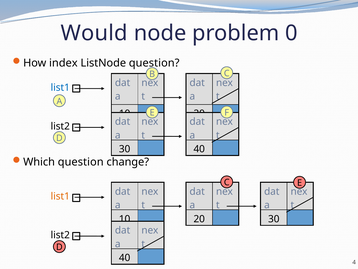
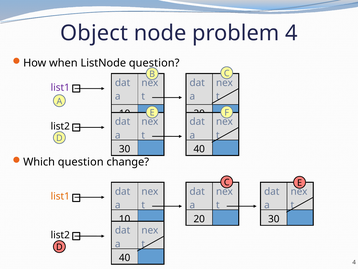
Would: Would -> Object (94, 33)
problem 0: 0 -> 4 (291, 33)
index: index -> when (63, 63)
list1 colour: blue -> purple (60, 87)
